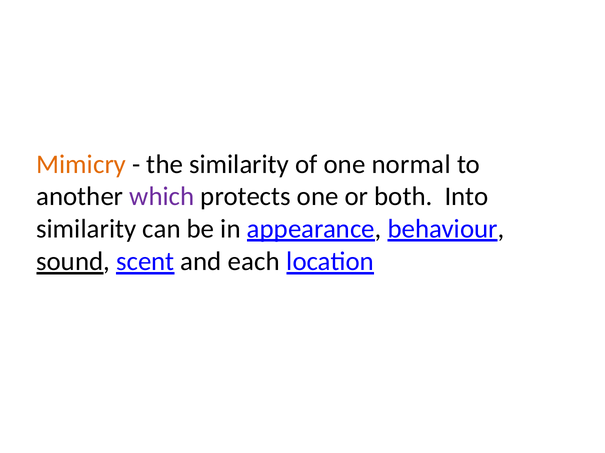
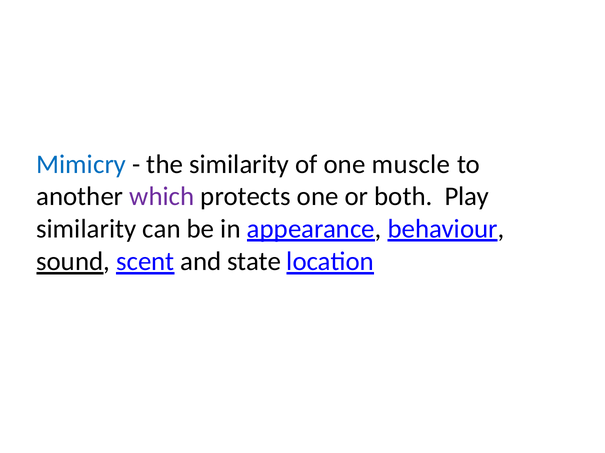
Mimicry colour: orange -> blue (81, 165)
normal: normal -> muscle (411, 165)
Into: Into -> Play (467, 197)
each: each -> state (254, 262)
